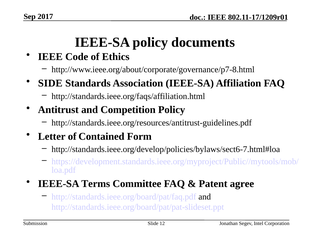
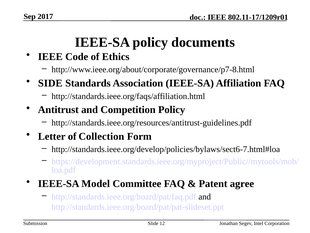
Contained: Contained -> Collection (101, 136)
Terms: Terms -> Model (96, 183)
